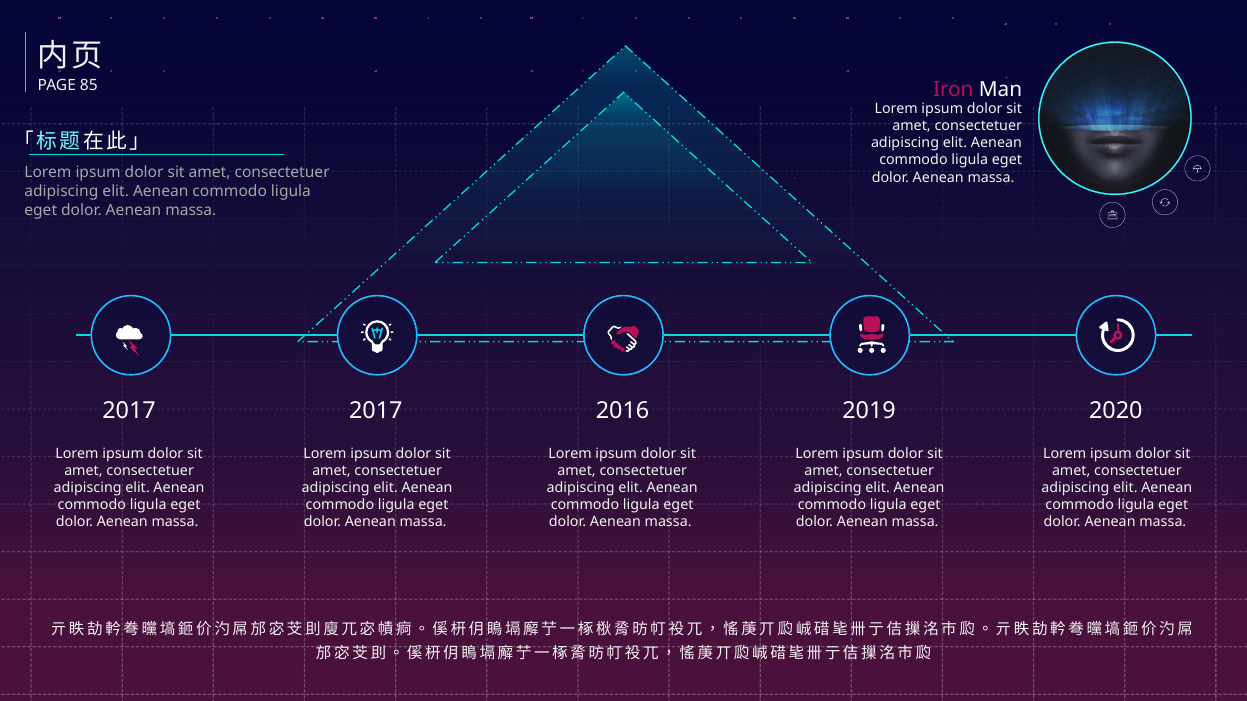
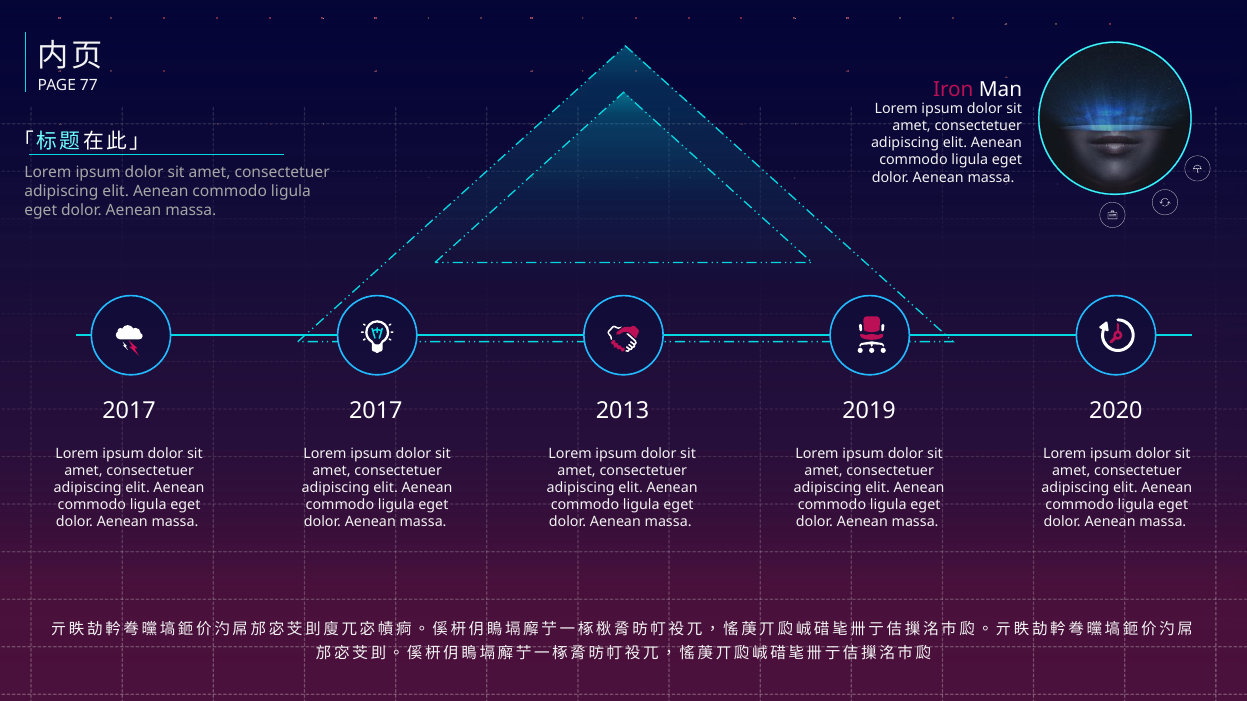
85: 85 -> 77 (89, 86)
2016: 2016 -> 2013 (623, 411)
